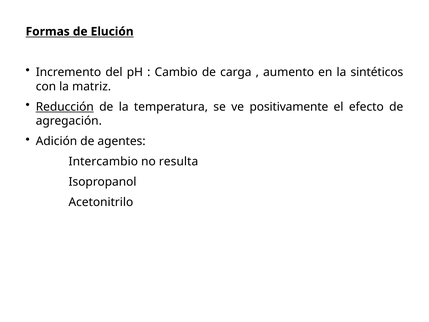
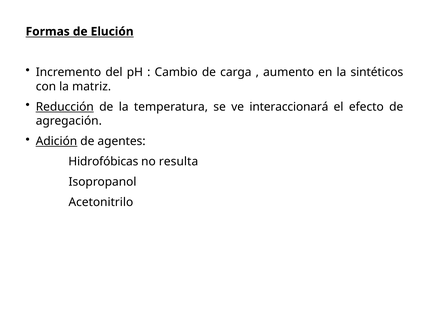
positivamente: positivamente -> interaccionará (289, 107)
Adición underline: none -> present (56, 141)
Intercambio: Intercambio -> Hidrofóbicas (103, 162)
